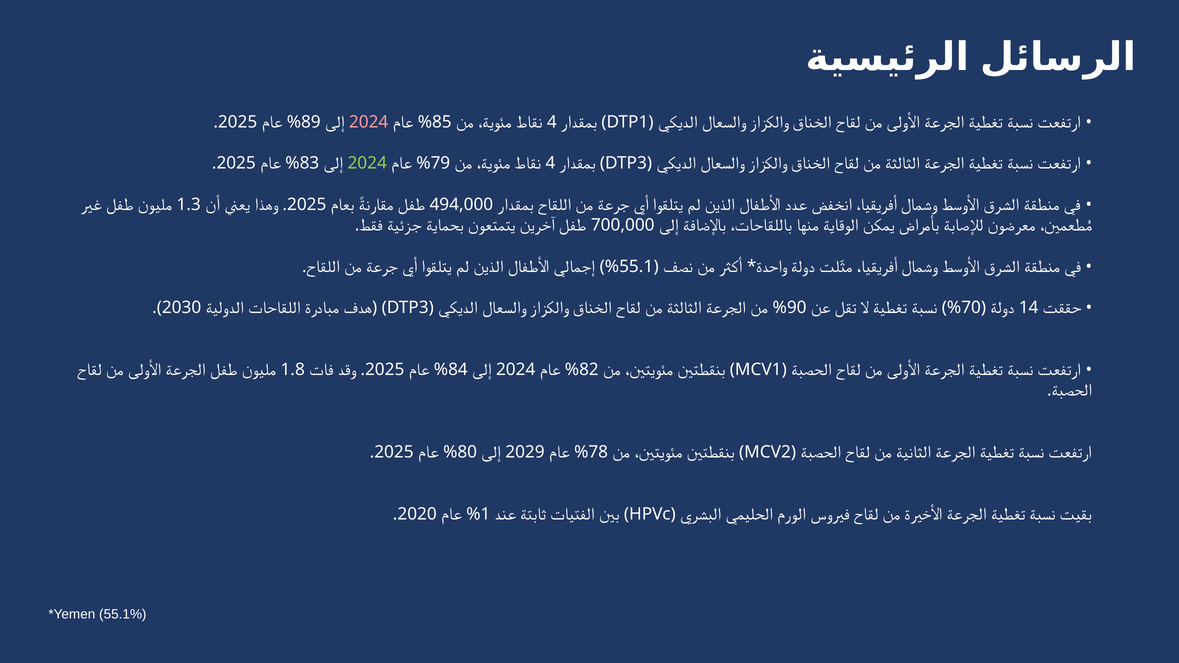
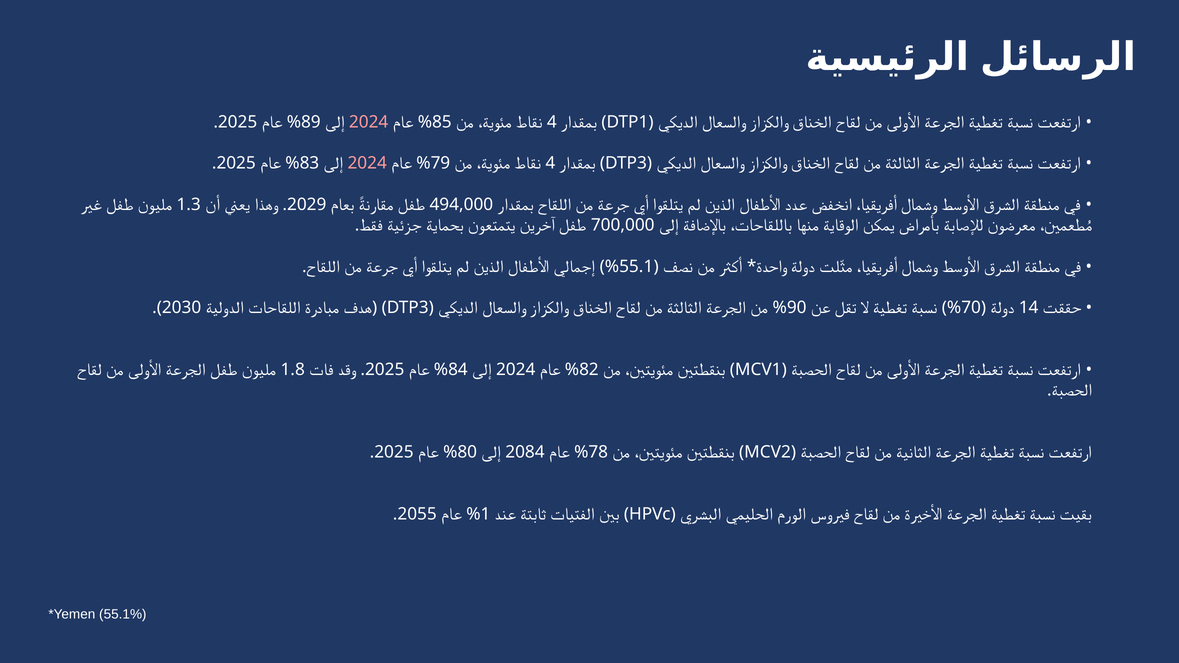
2024 colour: light green -> pink (367, 163)
2025: 2025 -> 2029 (307, 205)
2029: 2029 -> 2084 (525, 452)
2020: 2020 -> 2055 (417, 514)
